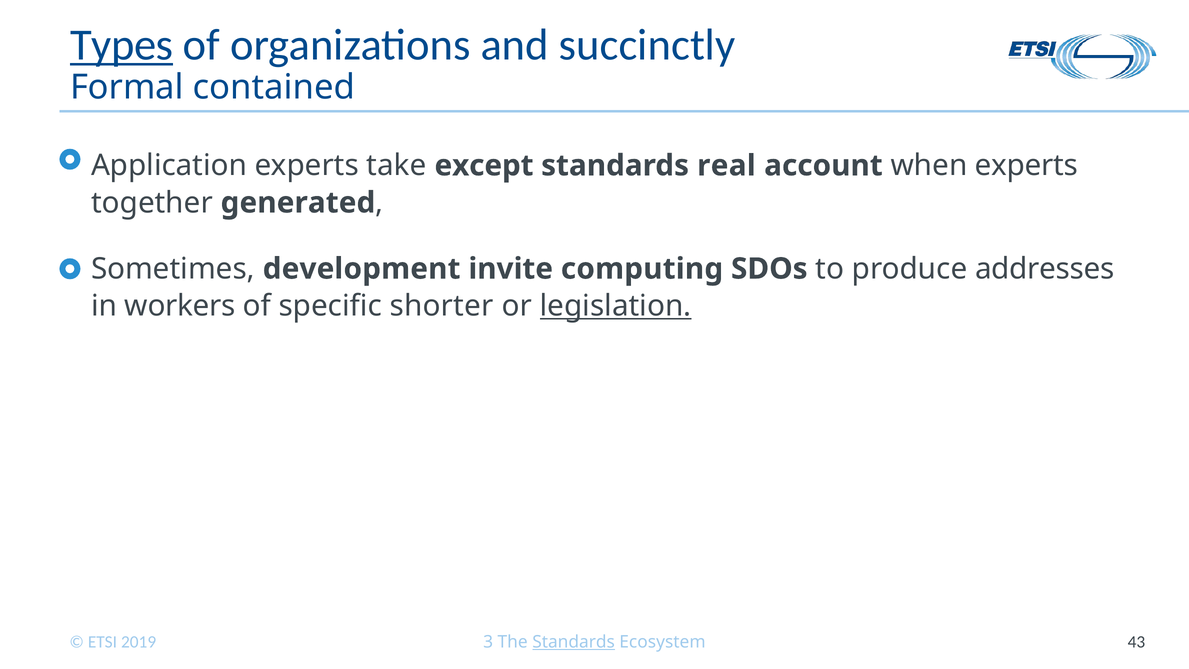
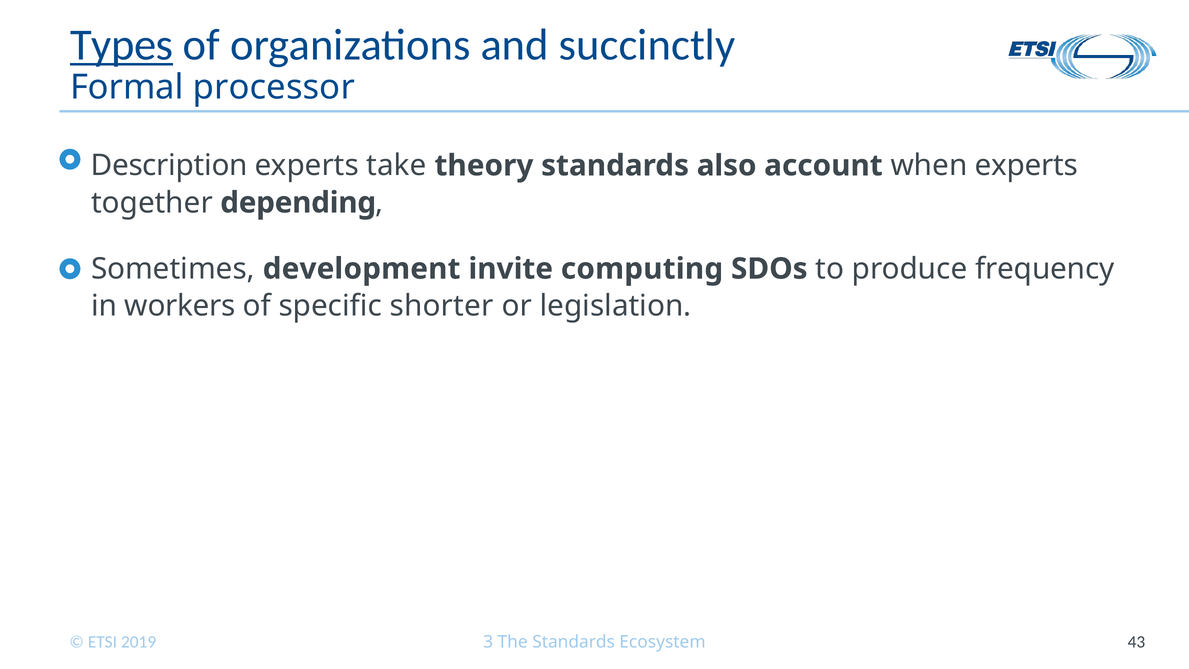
contained: contained -> processor (274, 88)
Application: Application -> Description (169, 166)
except: except -> theory (484, 166)
real: real -> also (727, 166)
generated: generated -> depending (298, 203)
addresses: addresses -> frequency (1045, 269)
legislation underline: present -> none (616, 306)
Standards underline: present -> none (574, 642)
